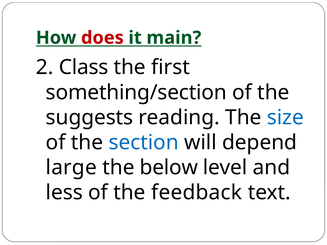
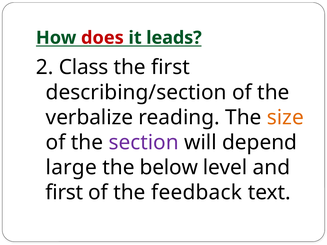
main: main -> leads (174, 38)
something/section: something/section -> describing/section (136, 92)
suggests: suggests -> verbalize (89, 118)
size colour: blue -> orange (285, 118)
section colour: blue -> purple (144, 143)
less: less -> first (64, 193)
